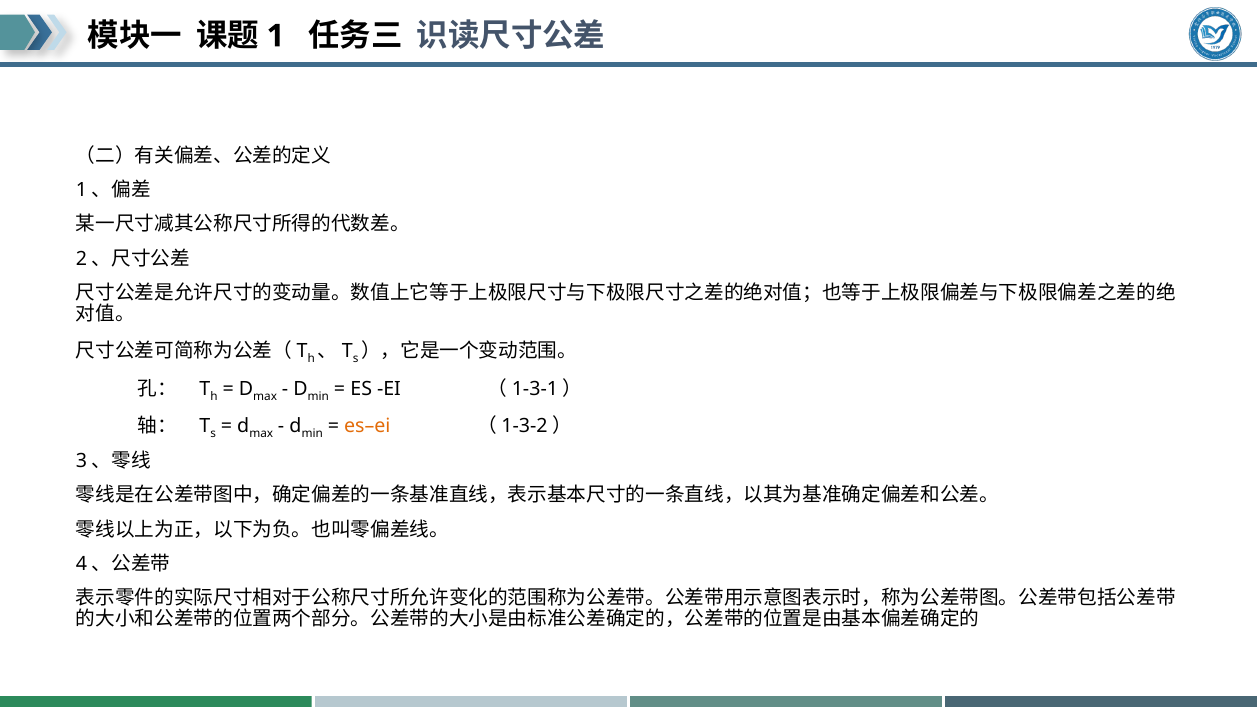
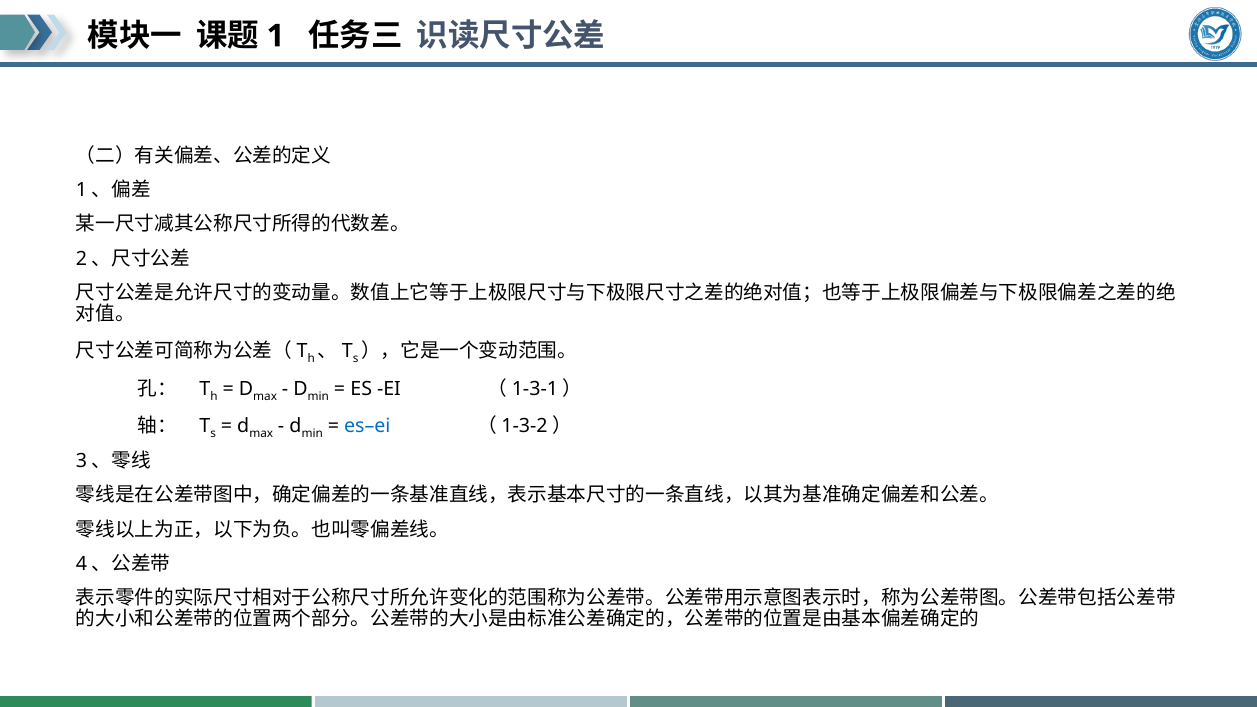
es–ei colour: orange -> blue (367, 426)
